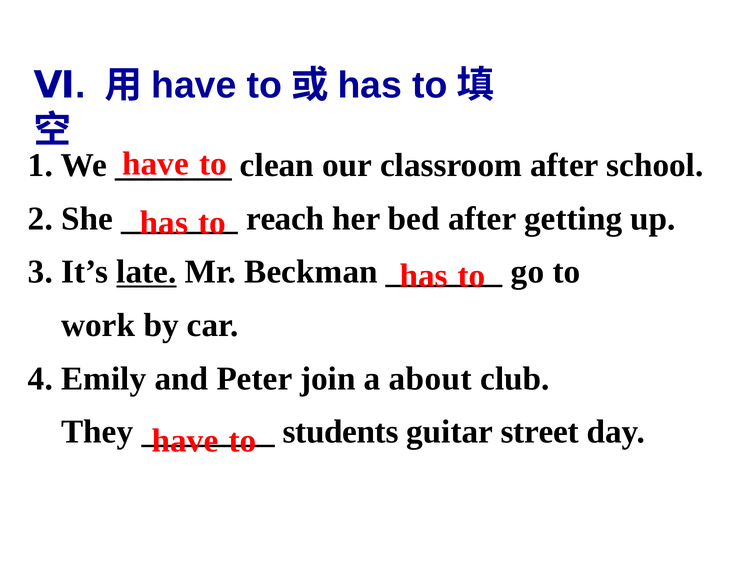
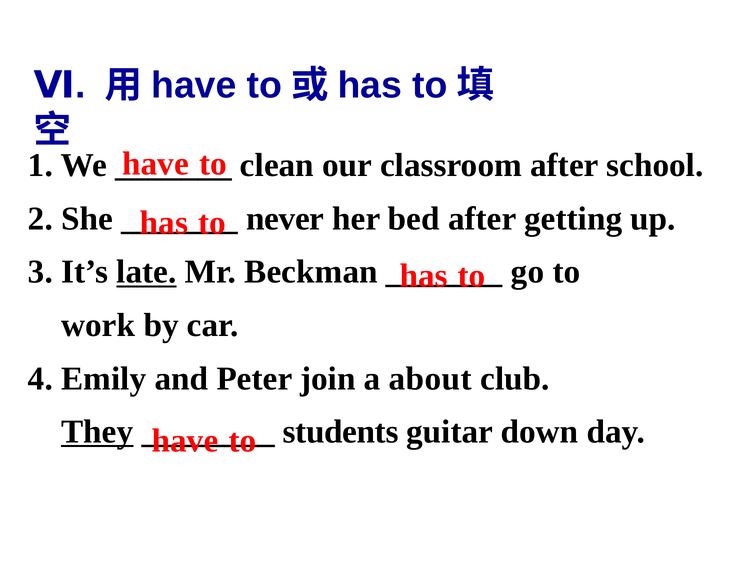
reach: reach -> never (285, 219)
They underline: none -> present (97, 432)
street: street -> down (540, 432)
